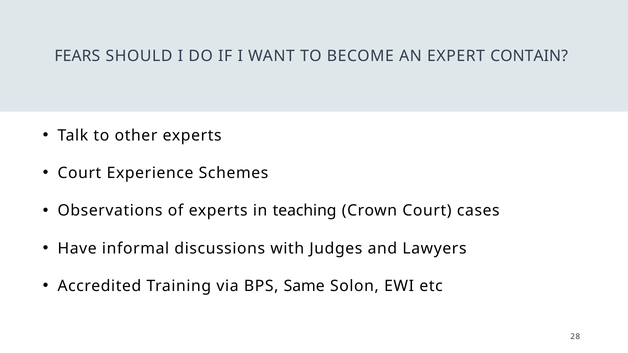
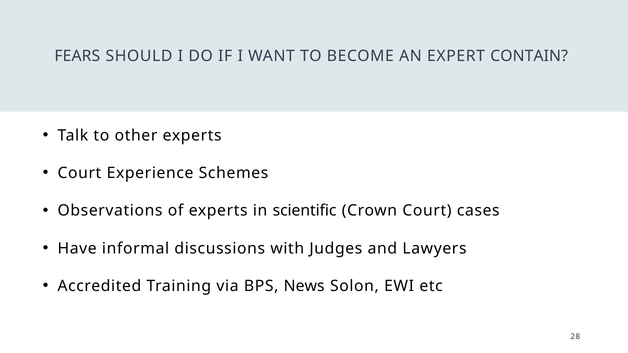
teaching: teaching -> scientific (305, 211)
Same: Same -> News (304, 286)
